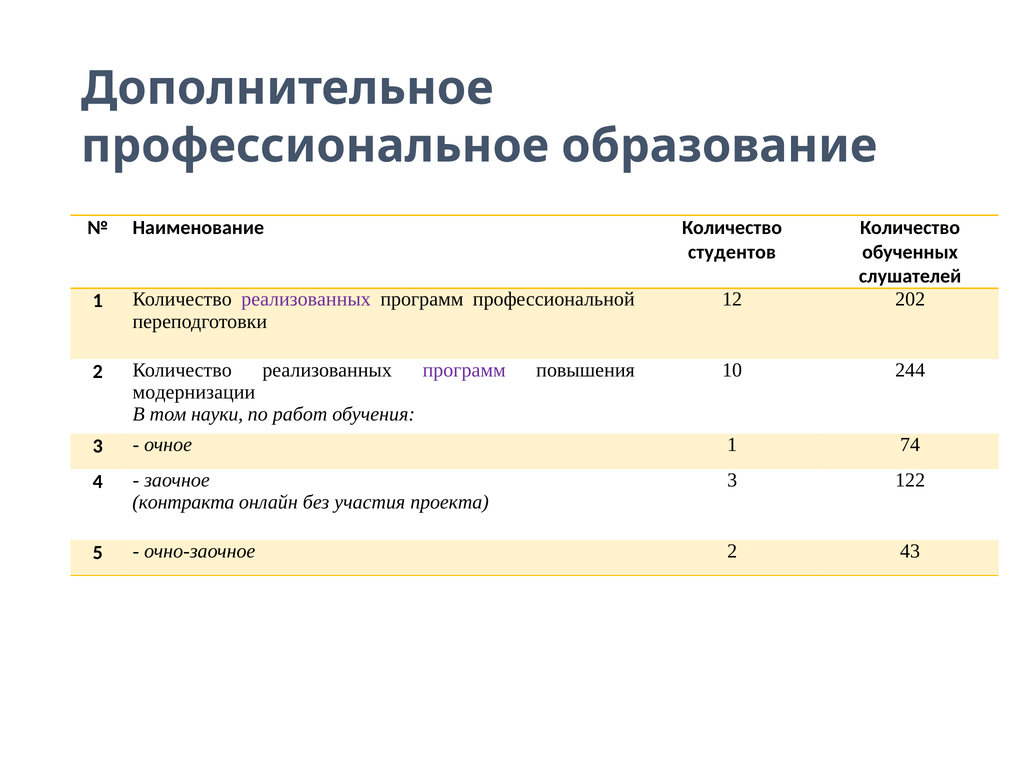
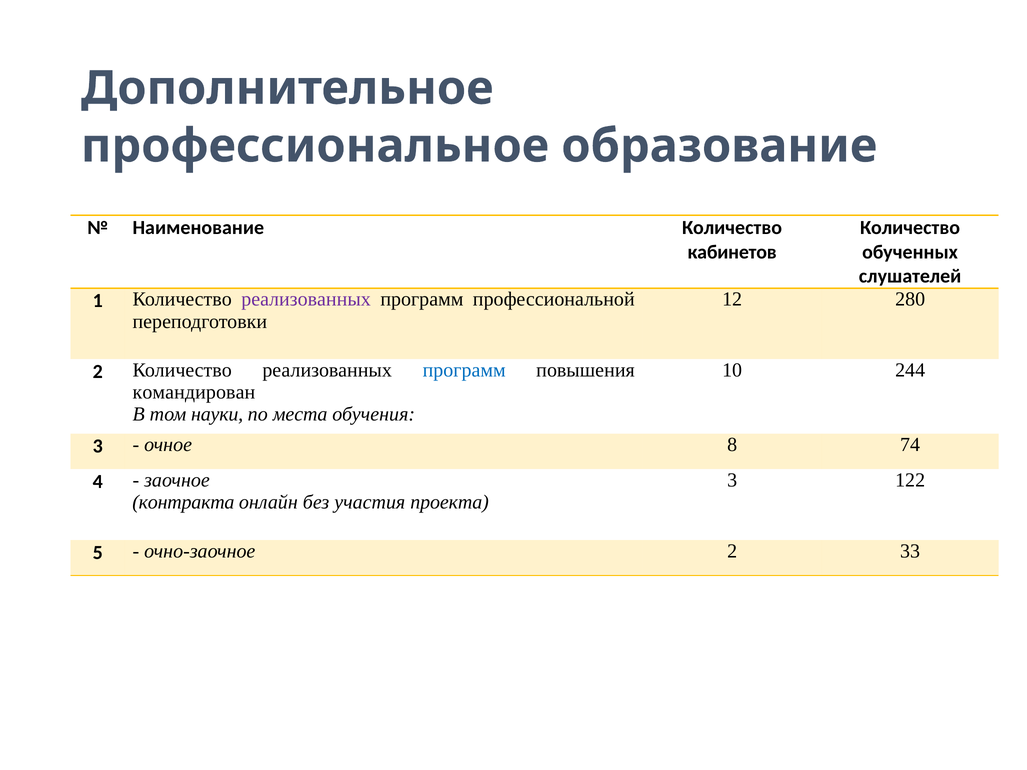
студентов: студентов -> кабинетов (732, 252)
202: 202 -> 280 (910, 299)
программ colour: purple -> blue (464, 370)
модернизации: модернизации -> командирован (194, 392)
работ: работ -> места (300, 415)
очное 1: 1 -> 8 (732, 445)
43: 43 -> 33 (910, 551)
